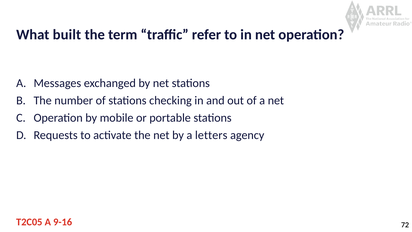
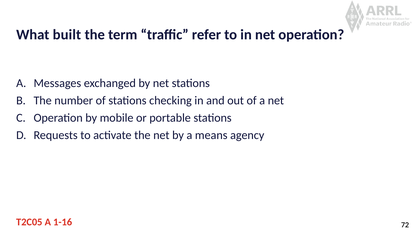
letters: letters -> means (211, 135)
9-16: 9-16 -> 1-16 (63, 222)
